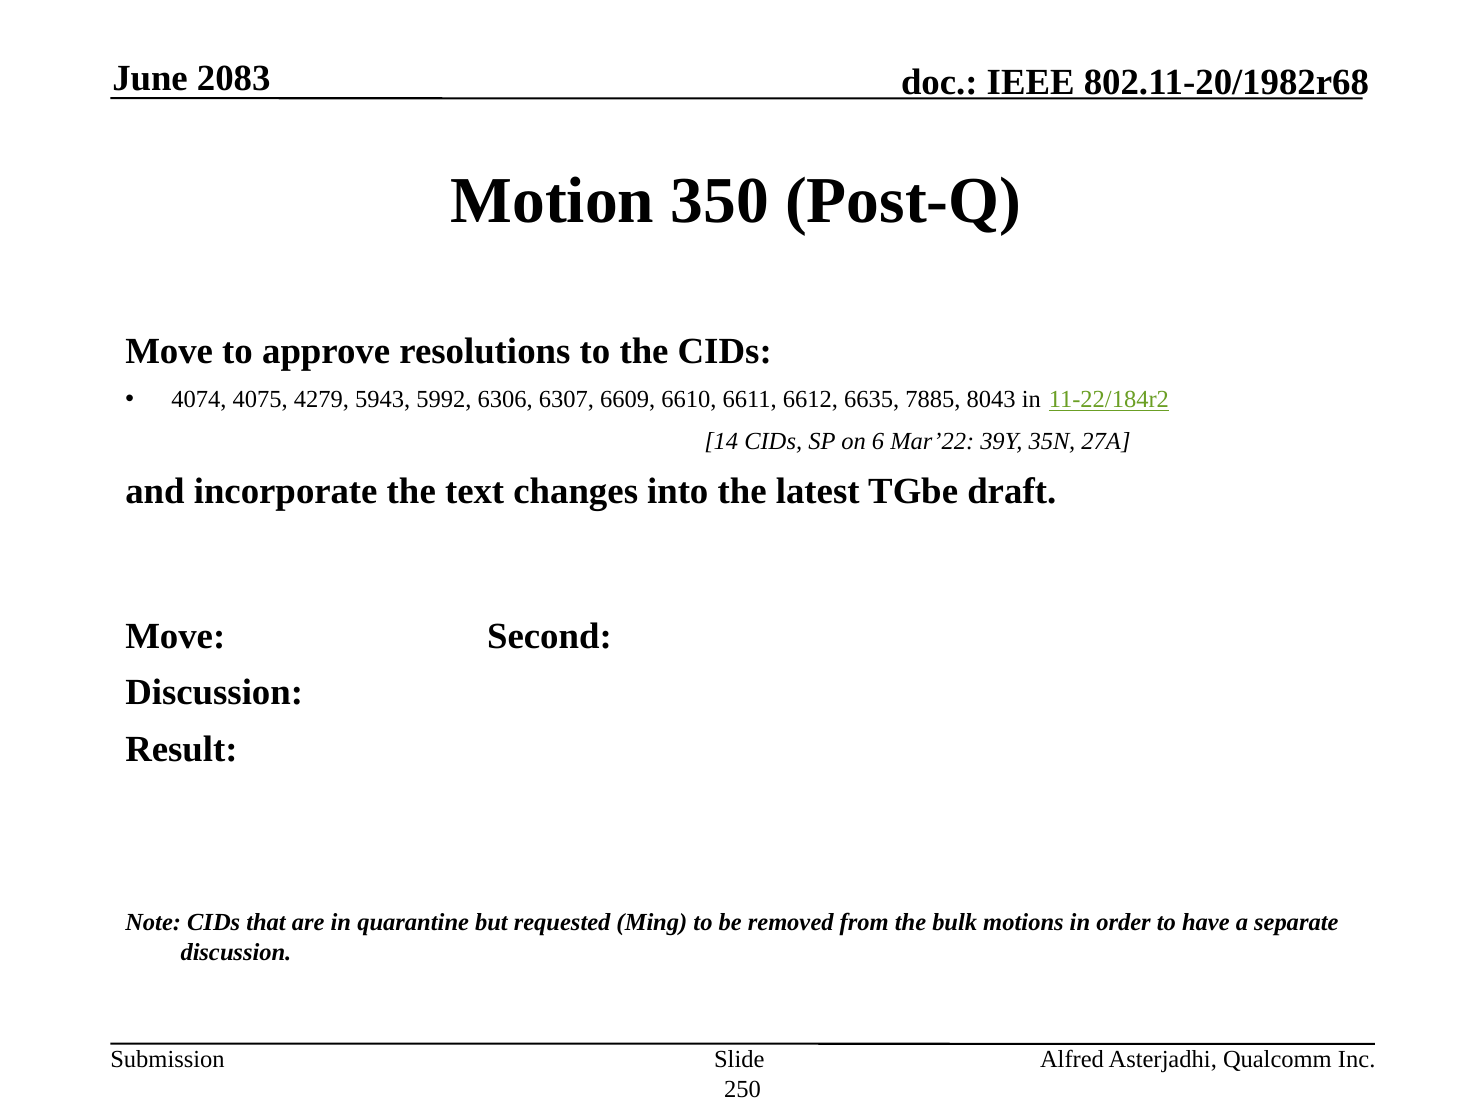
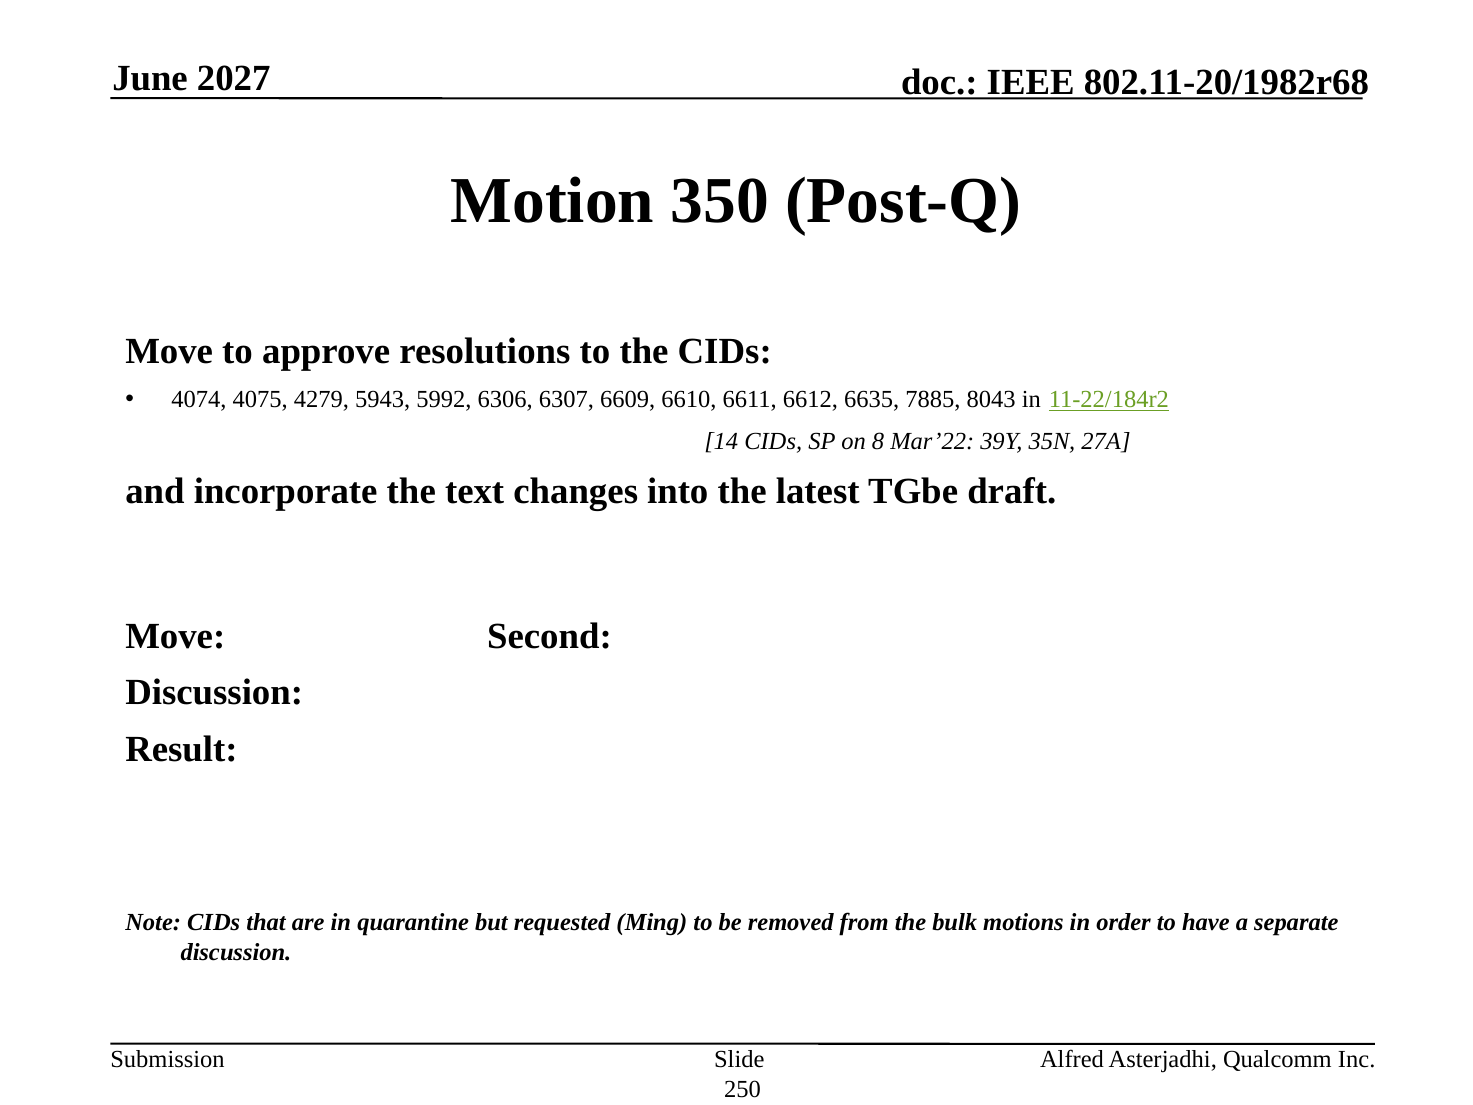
2083: 2083 -> 2027 (234, 78)
6: 6 -> 8 (878, 441)
